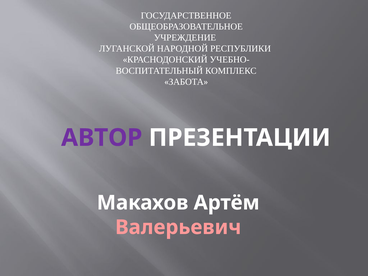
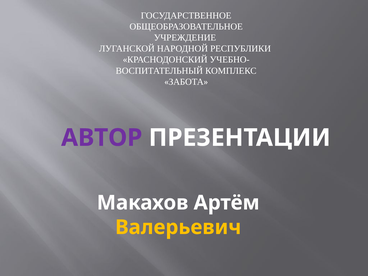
Валерьевич colour: pink -> yellow (178, 227)
